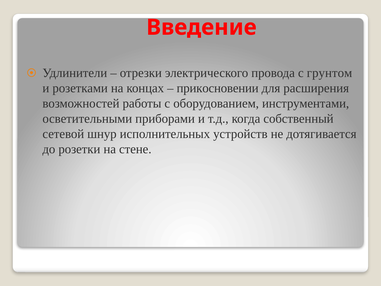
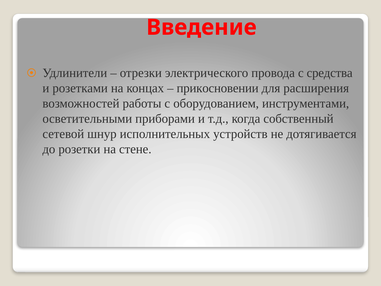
грунтом: грунтом -> средства (330, 73)
